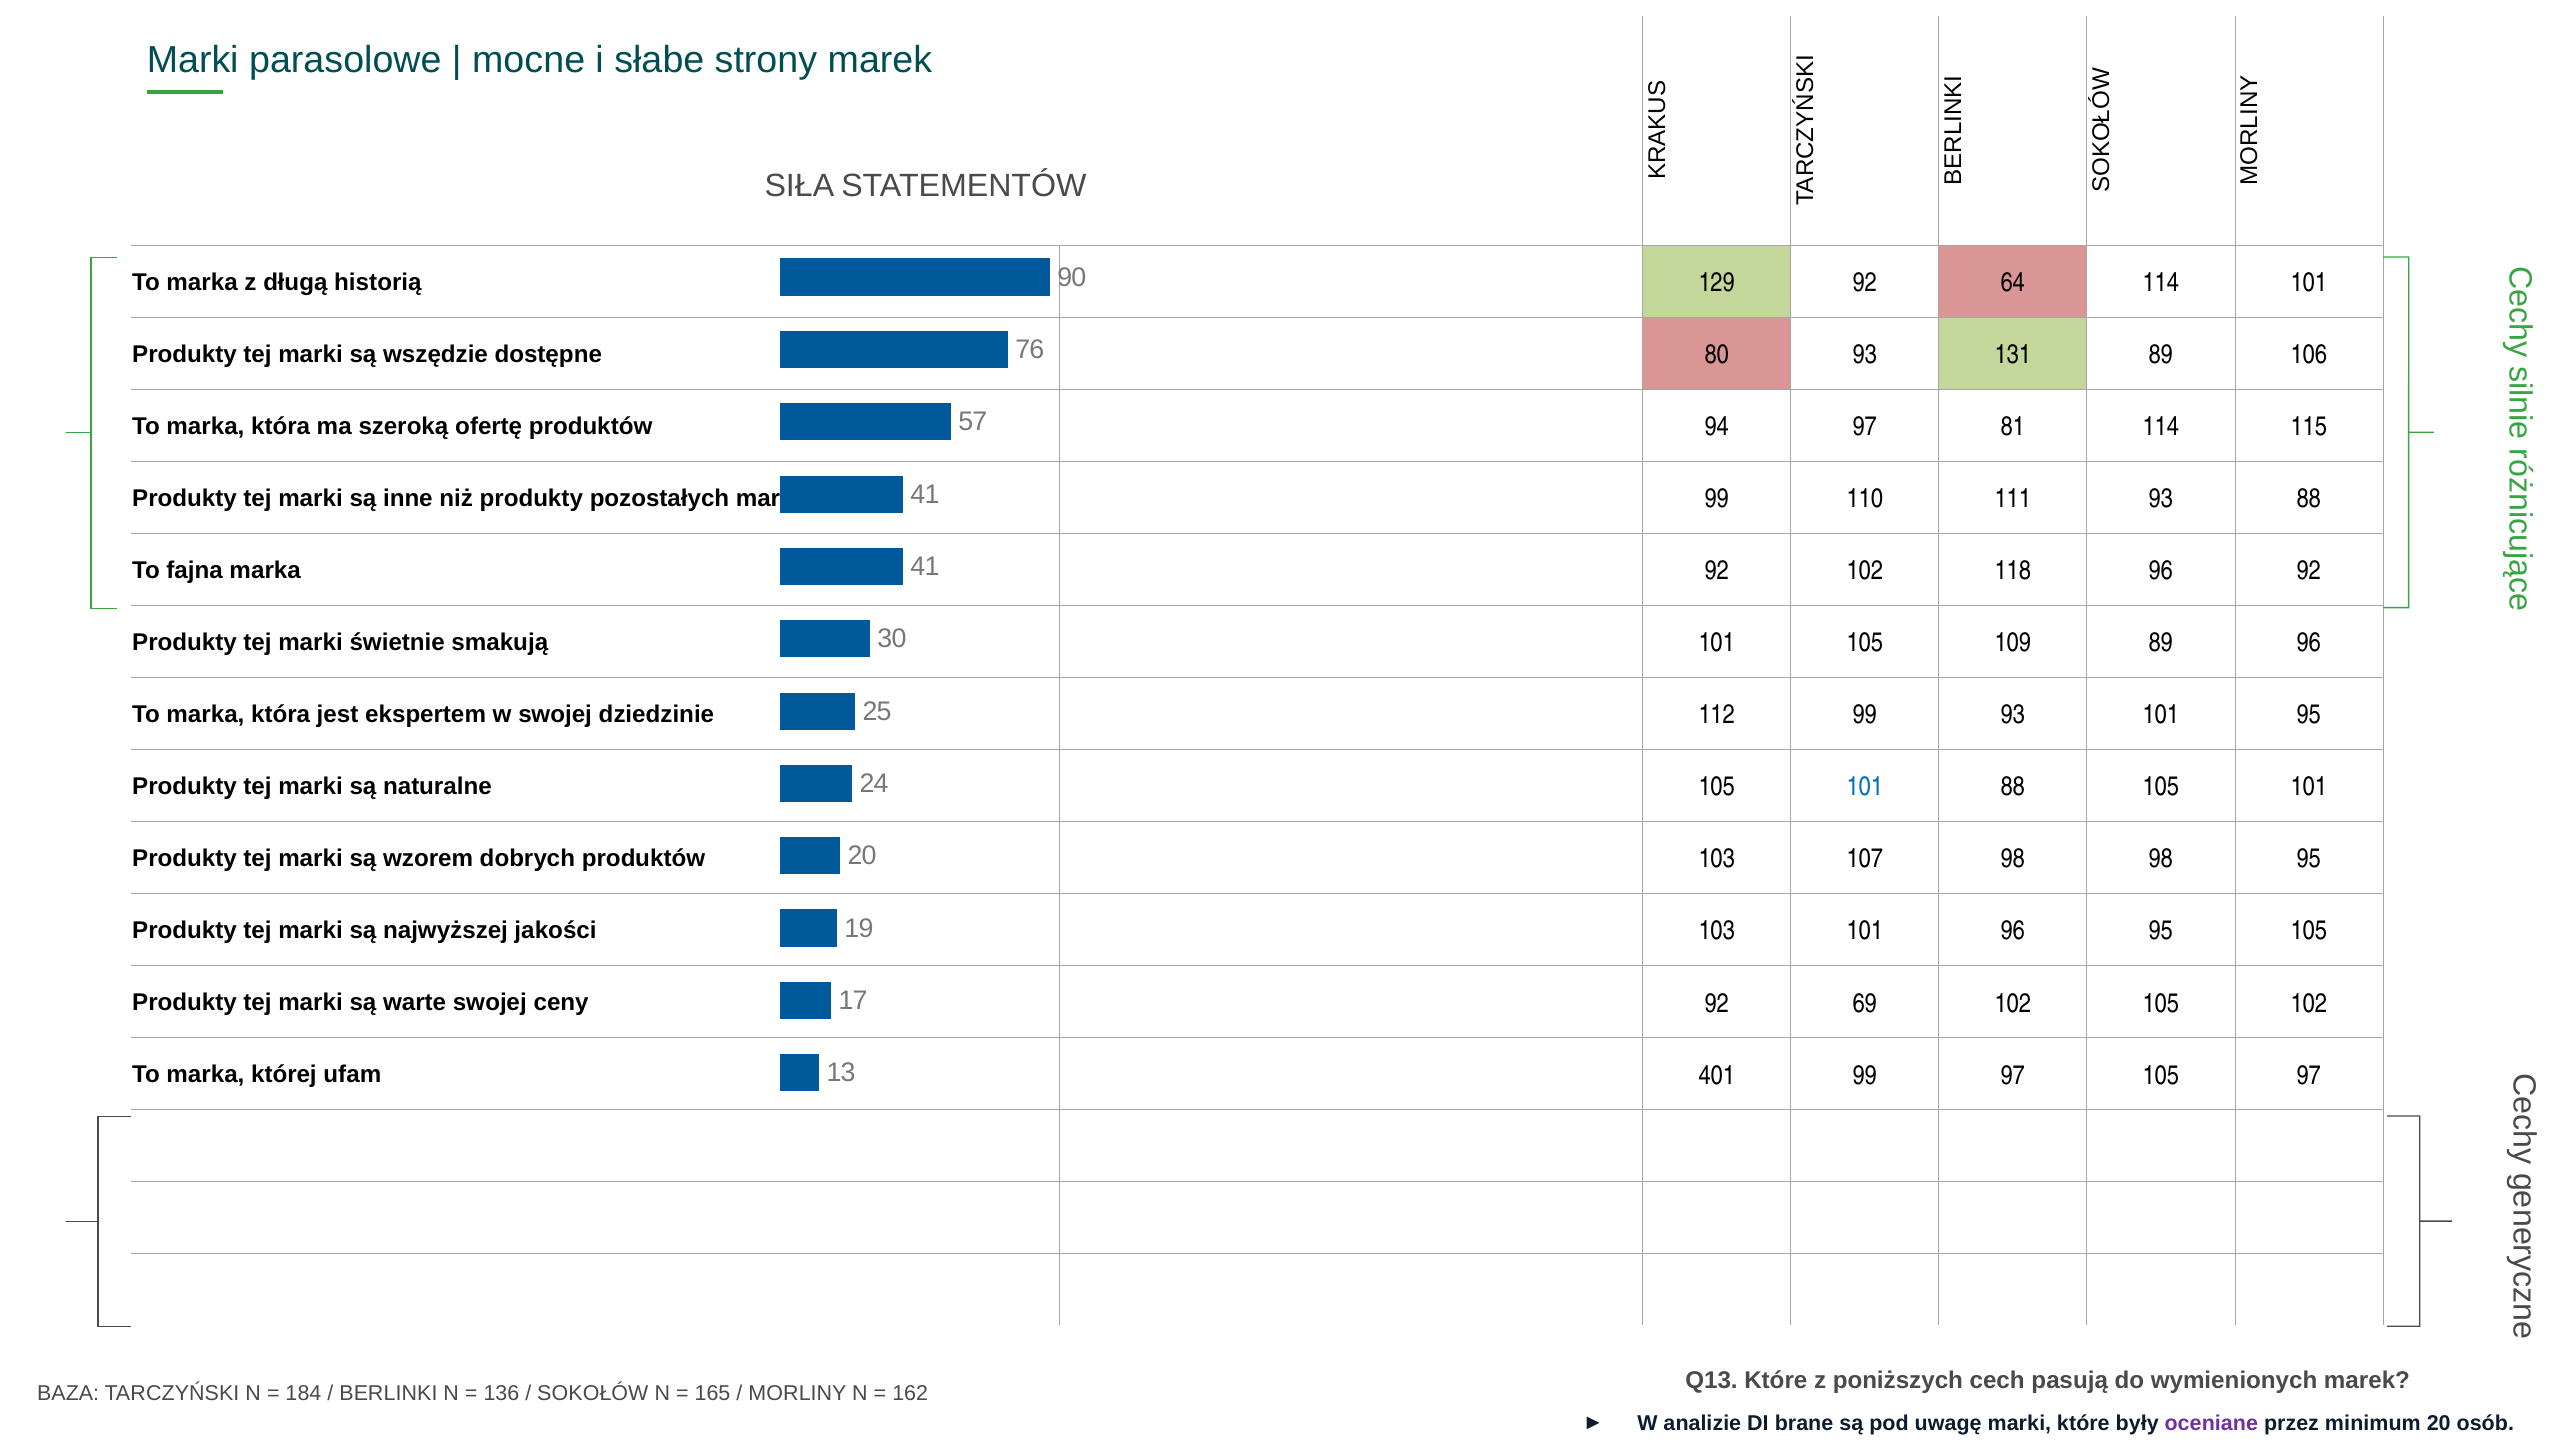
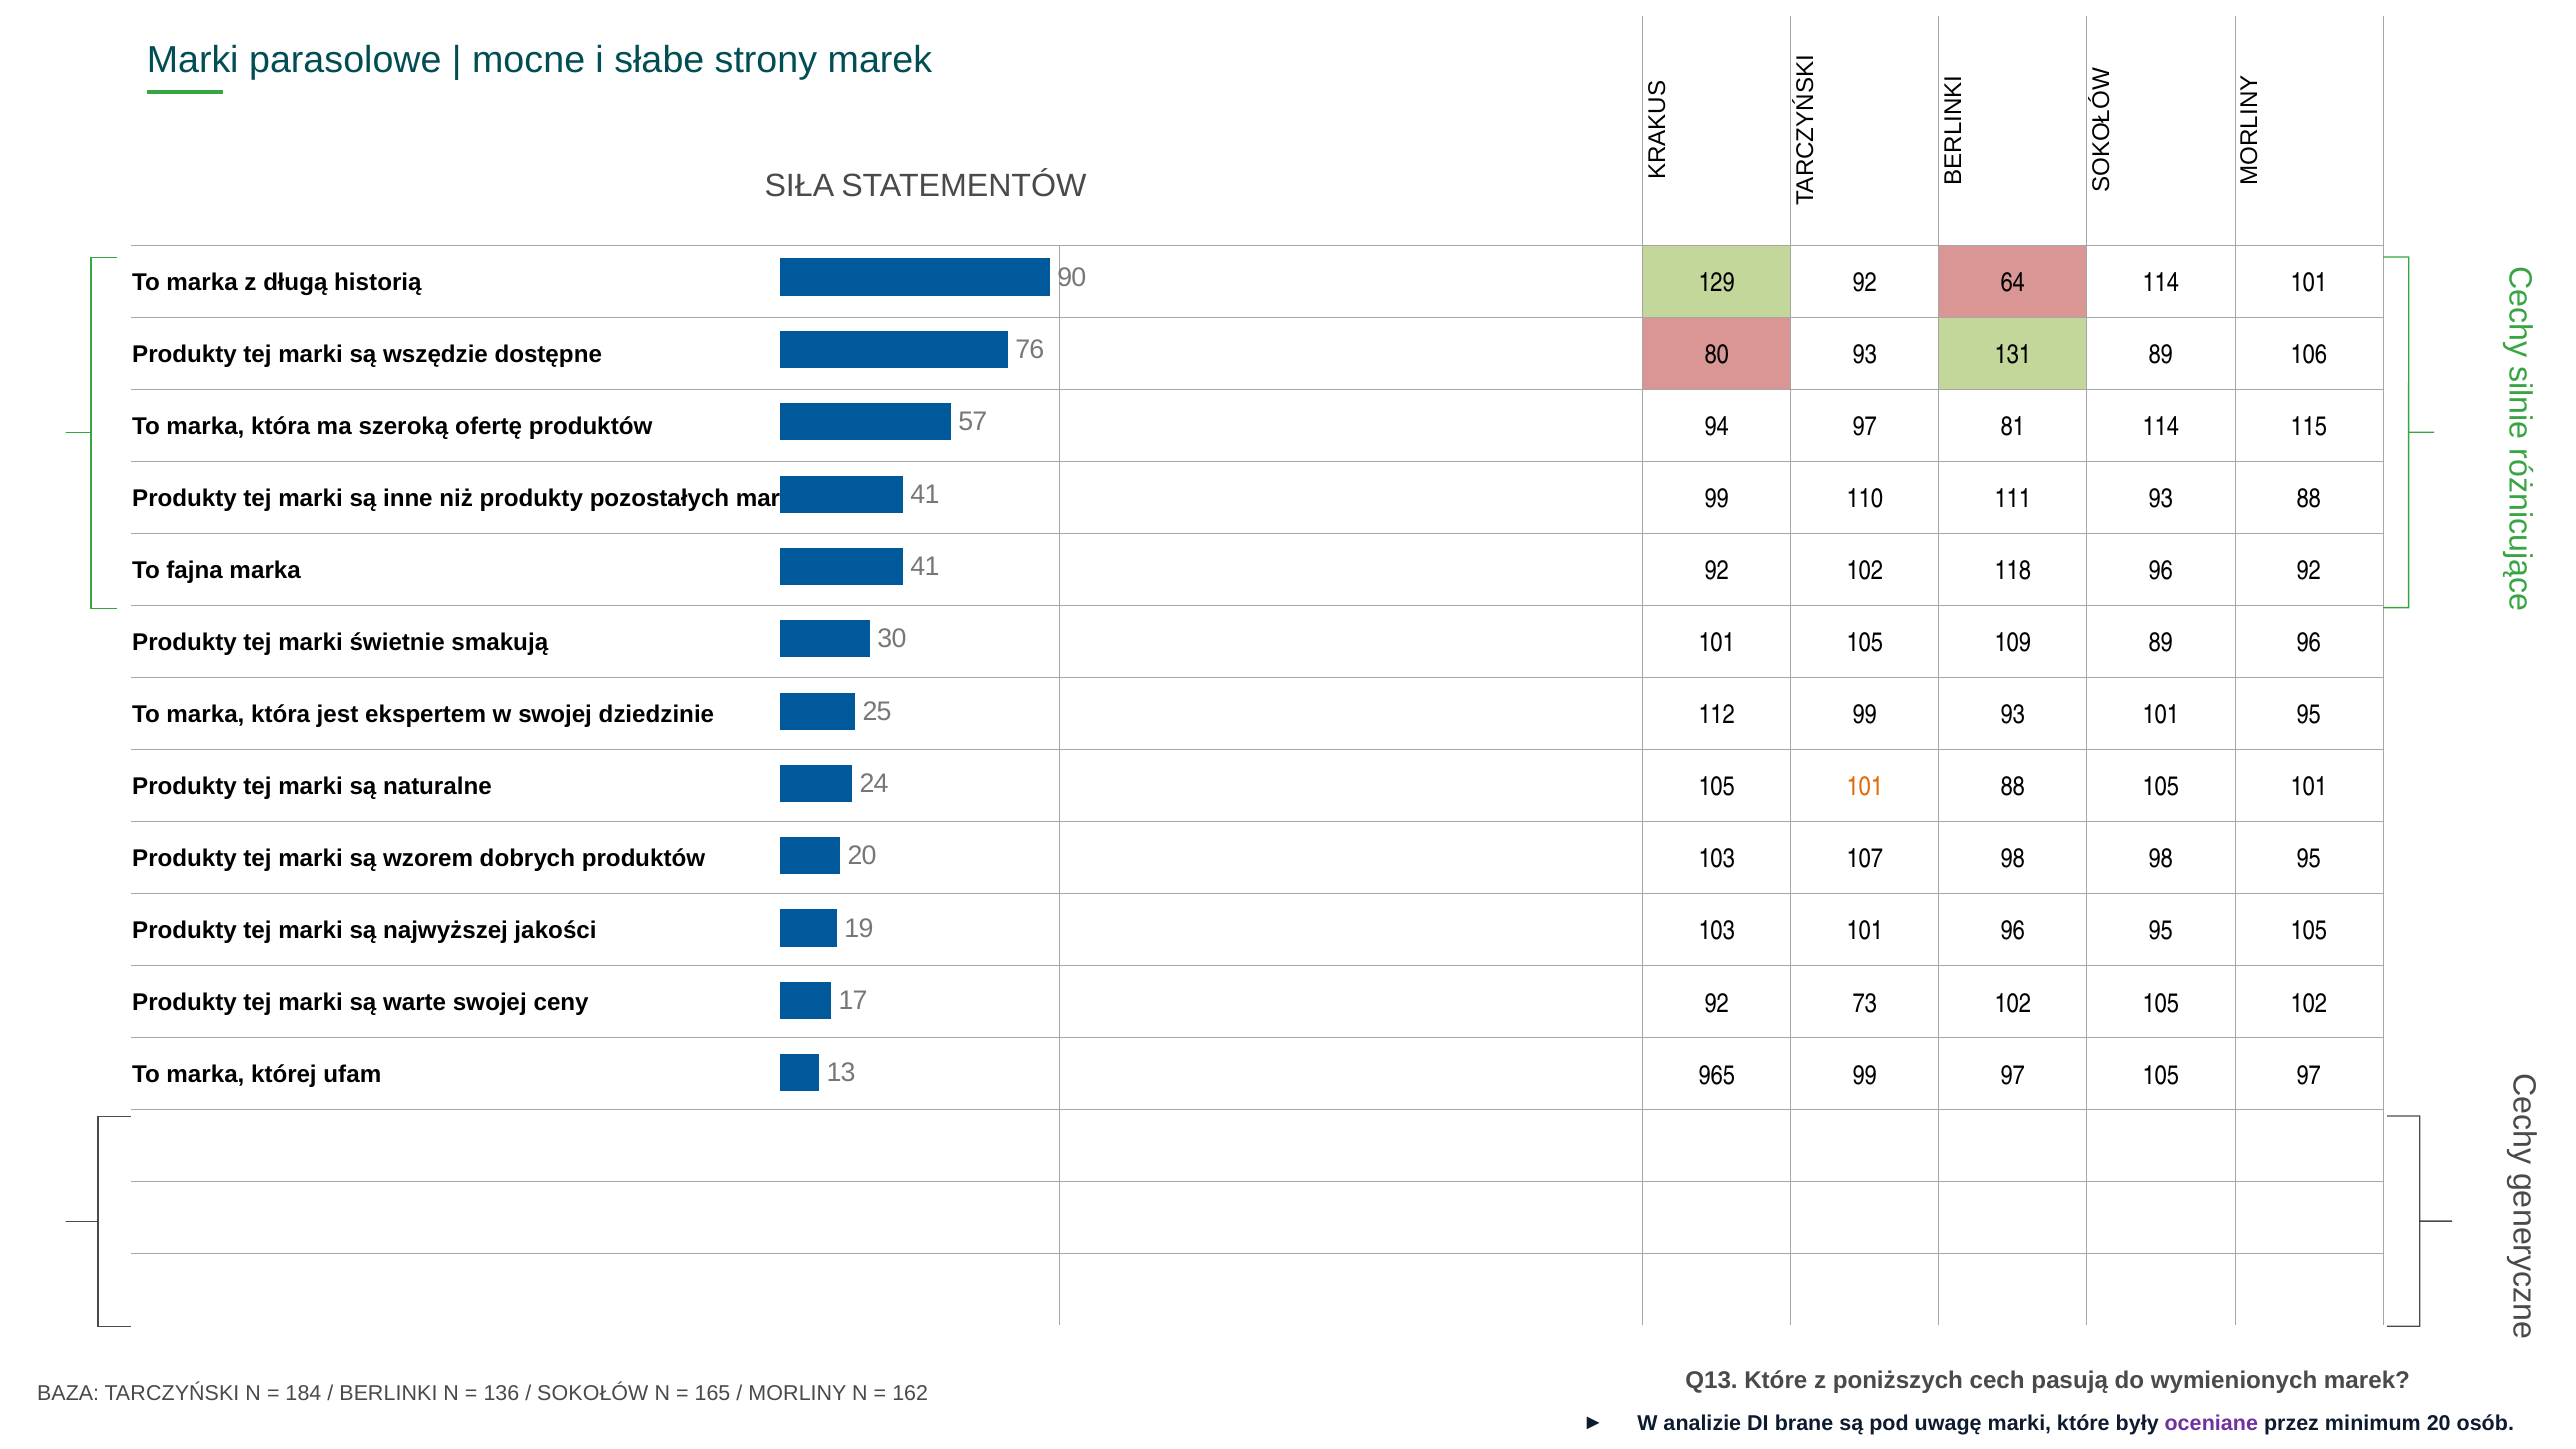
101 colour: blue -> orange (1865, 787)
69: 69 -> 73 (1865, 1003)
401: 401 -> 965 (1717, 1075)
